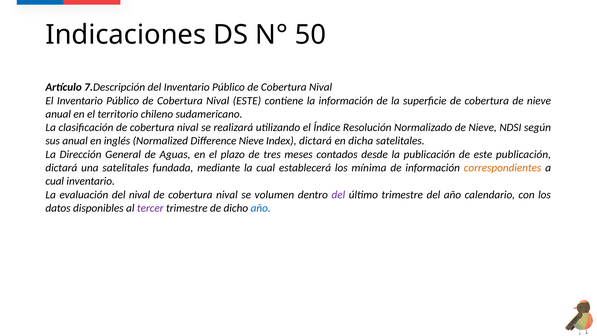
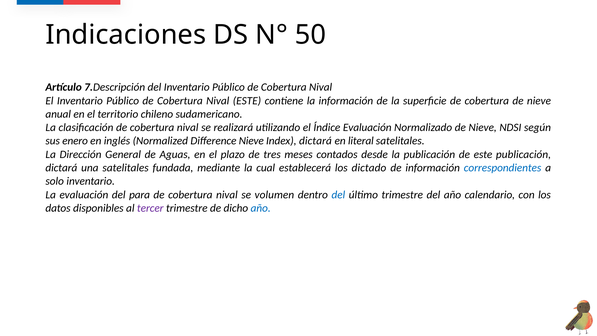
Índice Resolución: Resolución -> Evaluación (367, 127)
sus anual: anual -> enero (75, 141)
dicha: dicha -> literal (361, 141)
mínima: mínima -> dictado (369, 168)
correspondientes colour: orange -> blue (503, 168)
cual: cual -> solo (55, 181)
del nival: nival -> para (140, 195)
del colour: purple -> blue (338, 195)
